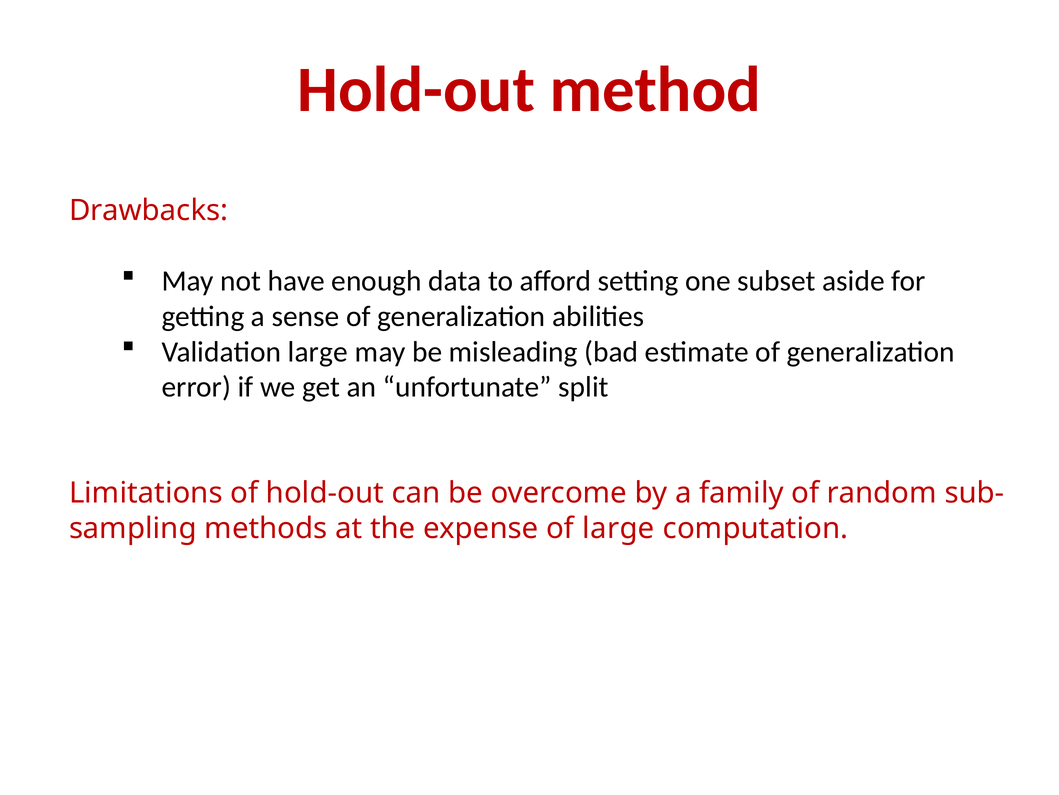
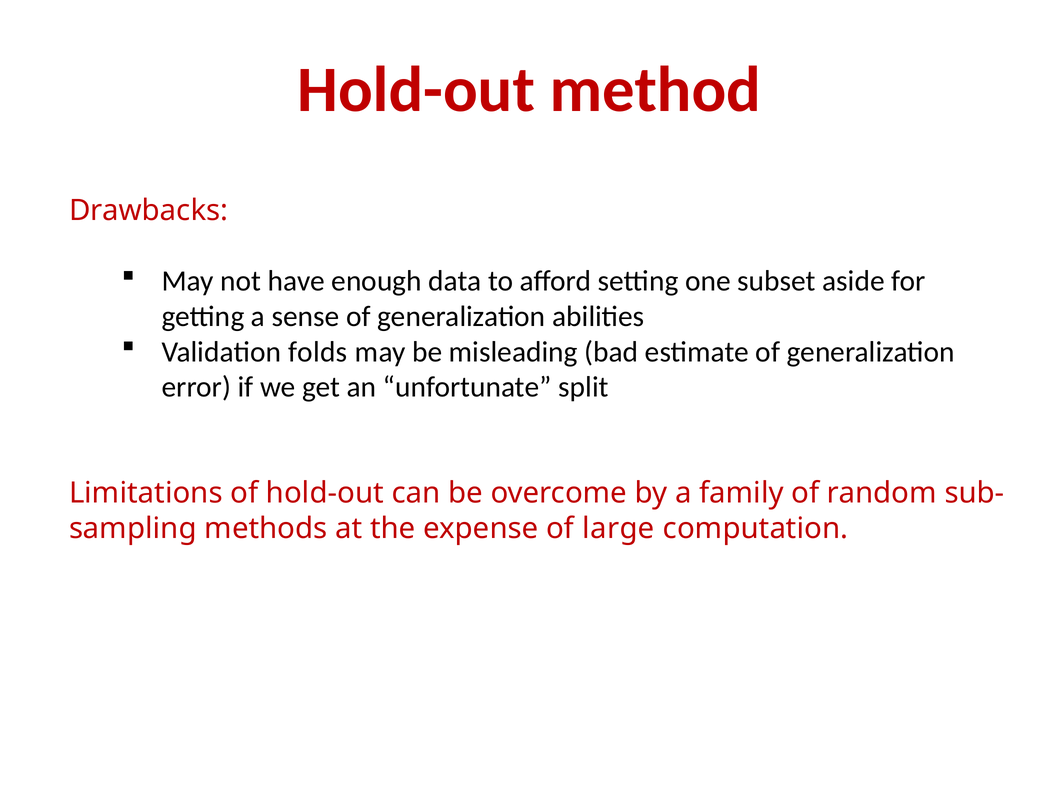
Validation large: large -> folds (318, 352)
